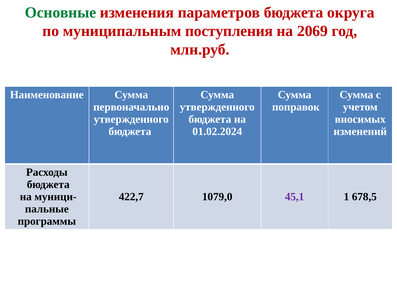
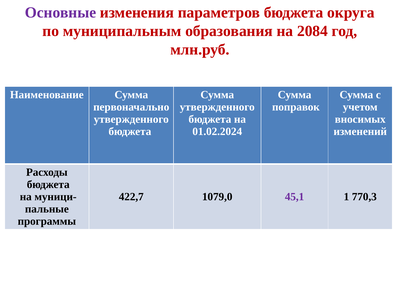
Основные colour: green -> purple (61, 12)
поступления: поступления -> образования (229, 31)
2069: 2069 -> 2084 (312, 31)
678,5: 678,5 -> 770,3 (364, 197)
